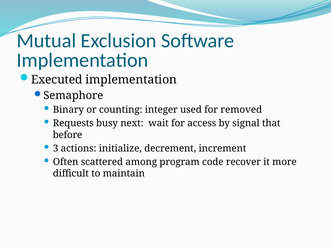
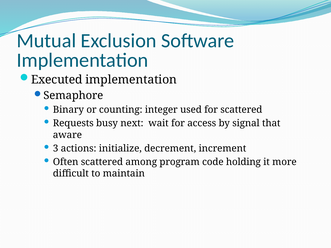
for removed: removed -> scattered (241, 110)
before: before -> aware (67, 135)
recover: recover -> holding (243, 162)
